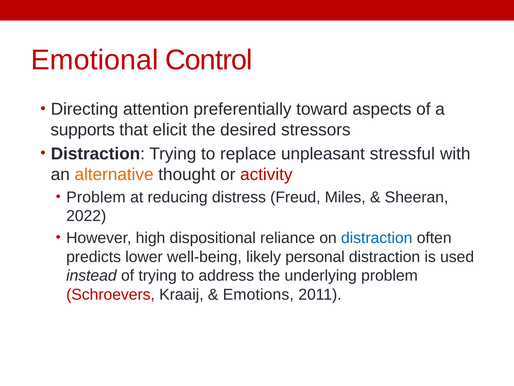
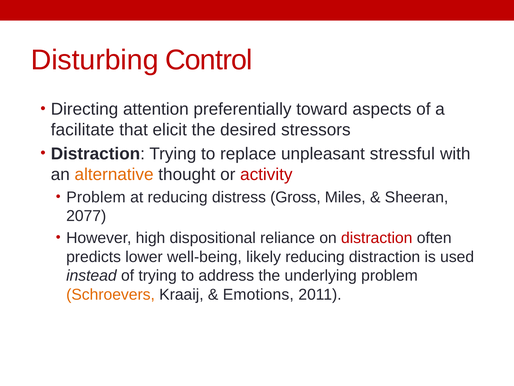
Emotional: Emotional -> Disturbing (95, 60)
supports: supports -> facilitate (83, 130)
Freud: Freud -> Gross (295, 197)
2022: 2022 -> 2077 (86, 216)
distraction colour: blue -> red (377, 238)
likely personal: personal -> reducing (315, 256)
Schroevers colour: red -> orange (111, 294)
